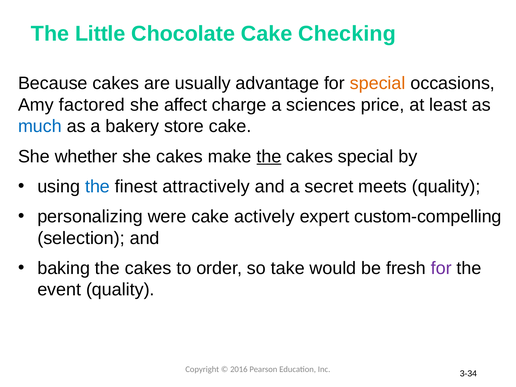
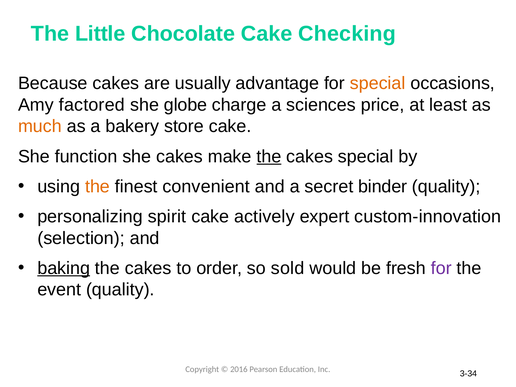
affect: affect -> globe (186, 105)
much colour: blue -> orange (40, 126)
whether: whether -> function (86, 156)
the colour: blue -> orange (98, 187)
attractively: attractively -> convenient (206, 187)
meets: meets -> binder (383, 187)
were: were -> spirit (167, 217)
custom-compelling: custom-compelling -> custom-innovation (428, 217)
baking underline: none -> present (64, 268)
take: take -> sold (288, 268)
